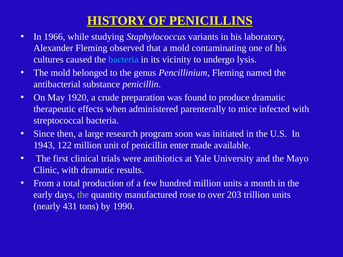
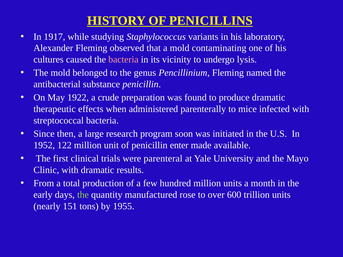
1966: 1966 -> 1917 (54, 37)
bacteria colour: light blue -> pink (123, 60)
1920: 1920 -> 1922 (78, 98)
1943: 1943 -> 1952 (44, 145)
antibiotics: antibiotics -> parenteral (163, 159)
203: 203 -> 600 (234, 195)
431: 431 -> 151 (70, 206)
1990: 1990 -> 1955 (124, 206)
